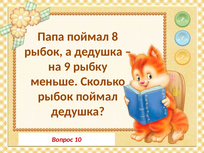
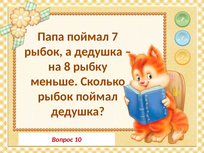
8: 8 -> 7 (115, 37)
9: 9 -> 8 (67, 67)
